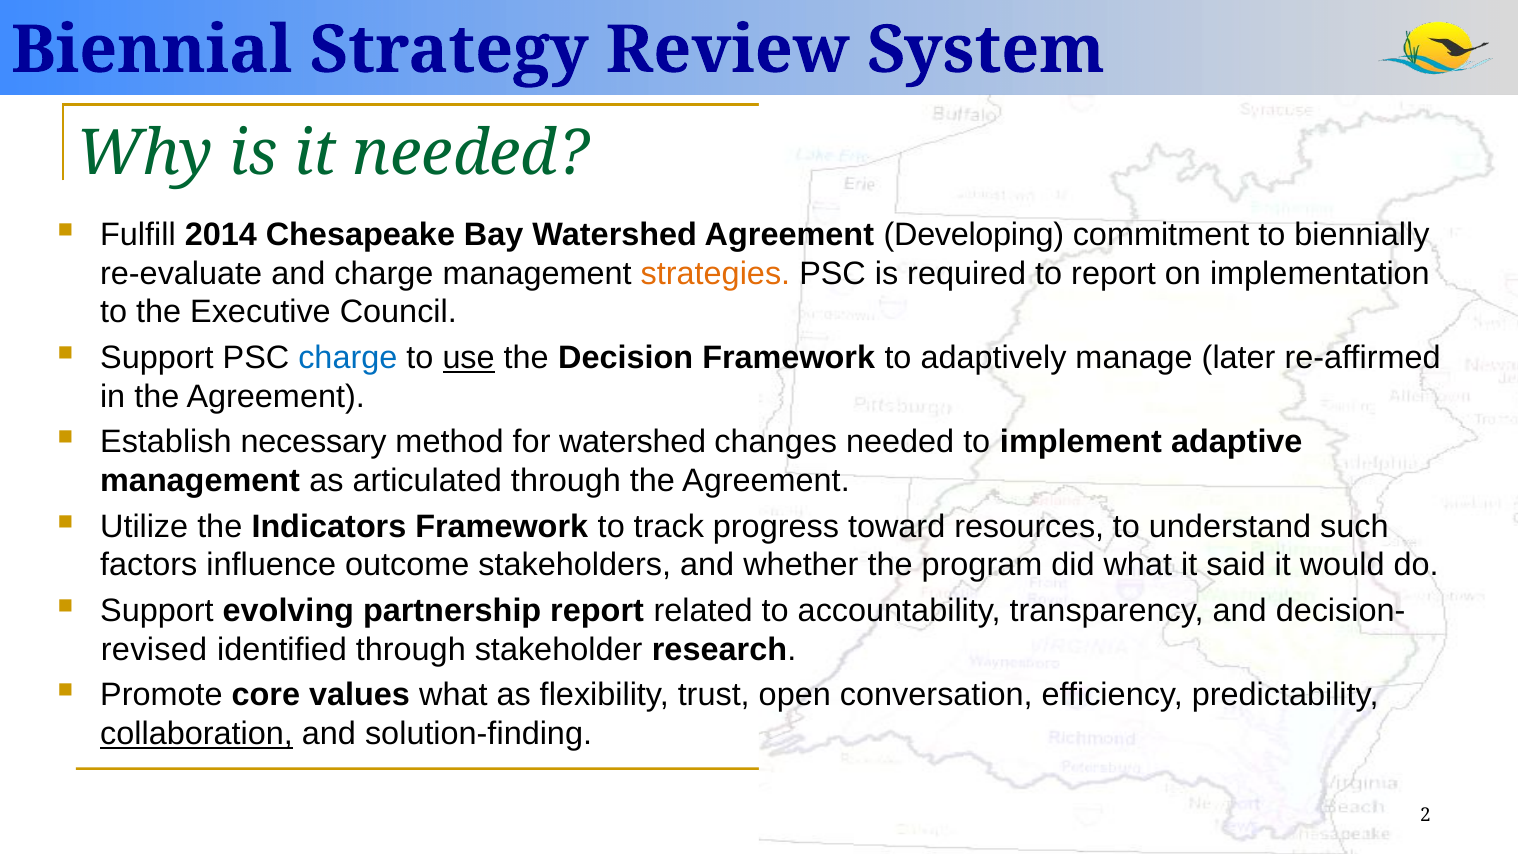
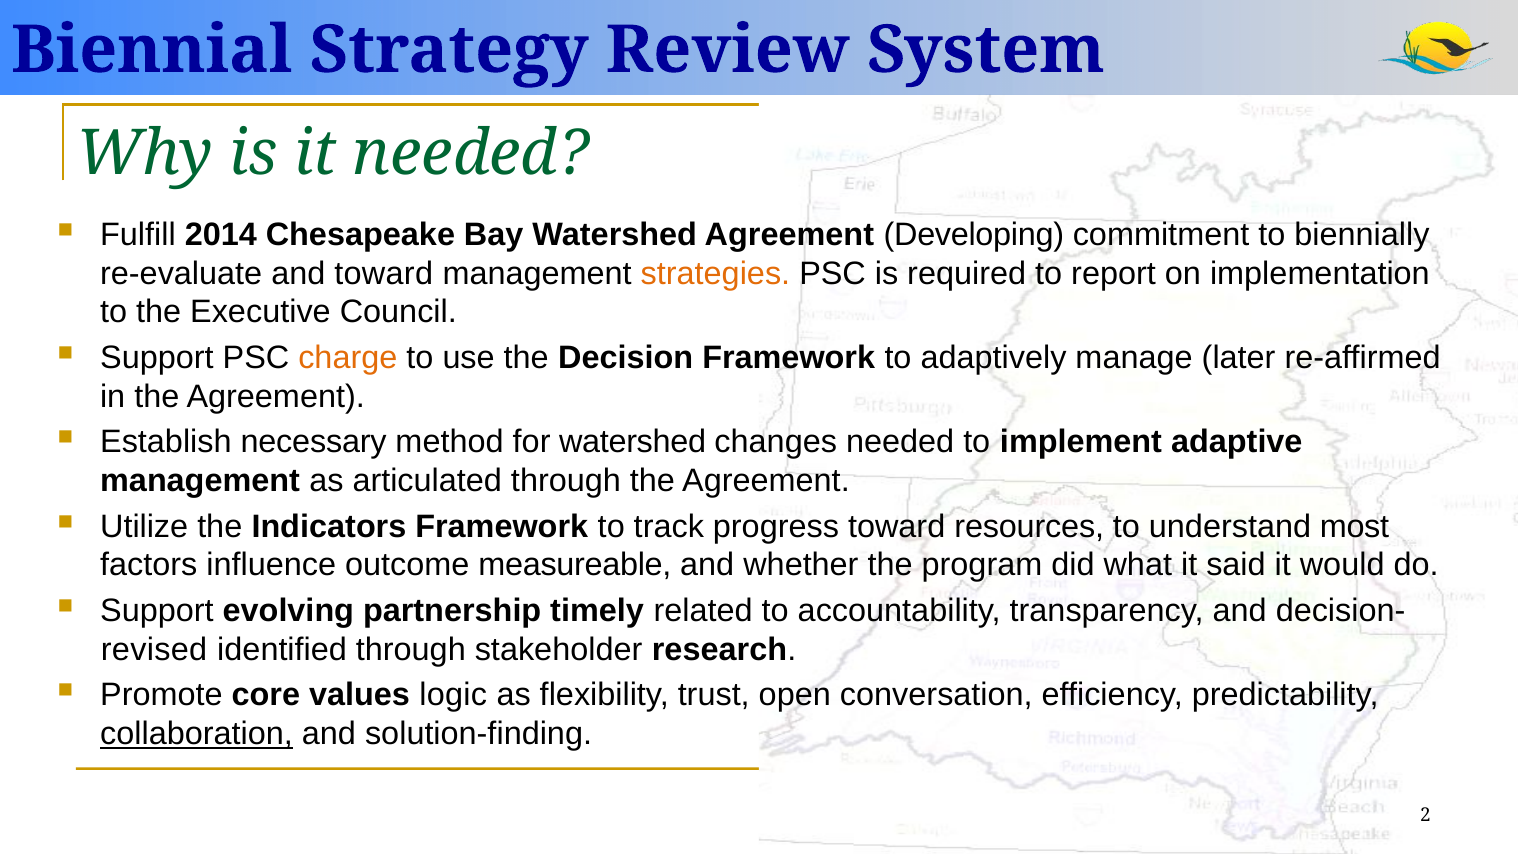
and charge: charge -> toward (384, 273)
charge colour: blue -> orange (348, 358)
use underline: present -> none (469, 358)
such: such -> most (1354, 526)
stakeholders: stakeholders -> measureable (575, 565)
partnership report: report -> timely (597, 611)
values what: what -> logic (453, 695)
